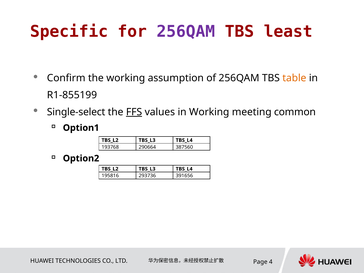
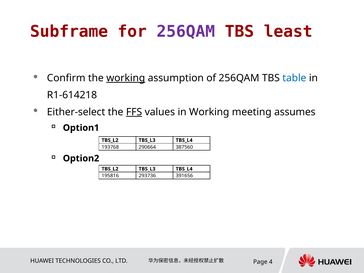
Specific: Specific -> Subframe (69, 31)
working underline: none -> present (126, 78)
table colour: orange -> blue (294, 78)
R1-855199: R1-855199 -> R1-614218 (72, 95)
Single-select: Single-select -> Either-select (76, 112)
common: common -> assumes (295, 112)
